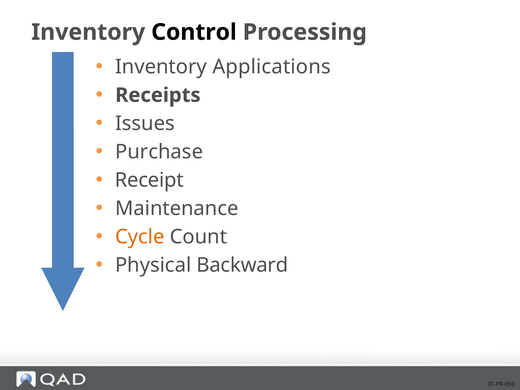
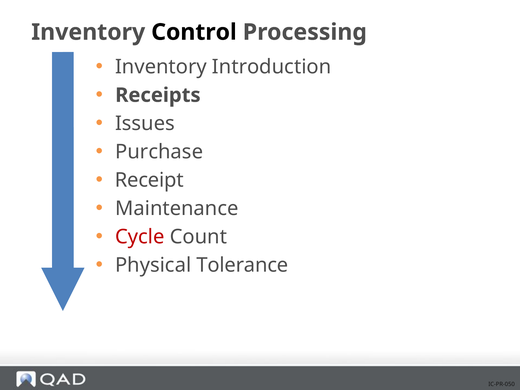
Applications: Applications -> Introduction (272, 67)
Cycle colour: orange -> red (140, 237)
Backward: Backward -> Tolerance (242, 265)
